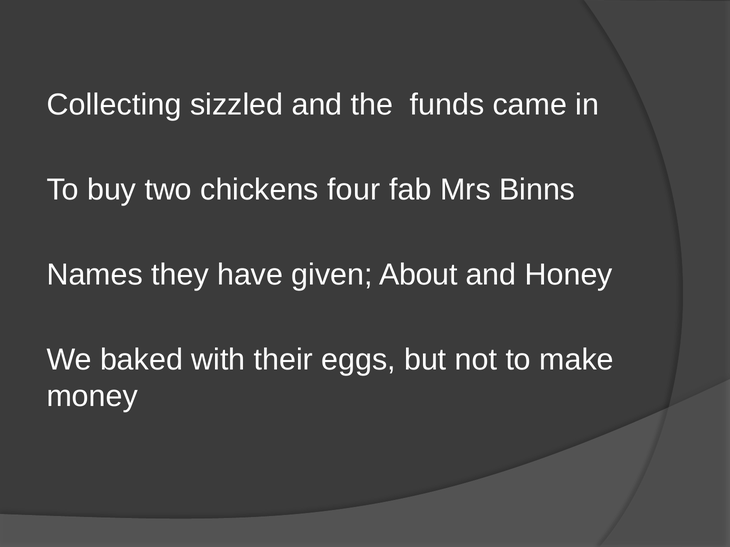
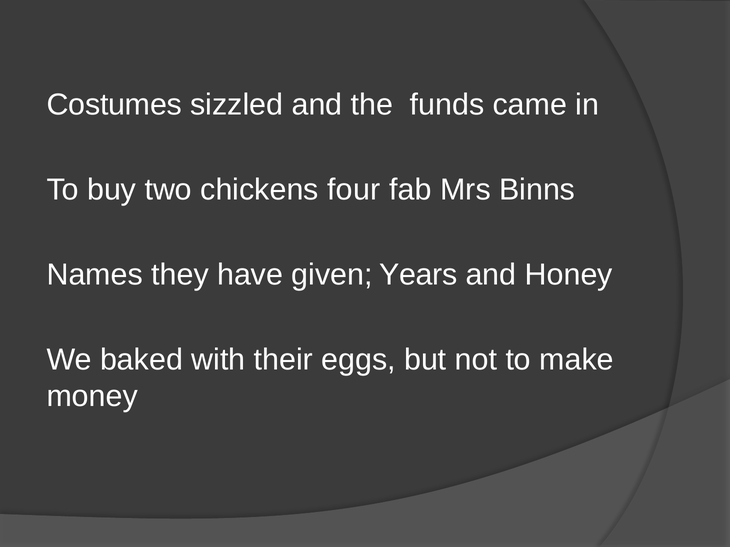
Collecting: Collecting -> Costumes (114, 105)
About: About -> Years (418, 275)
